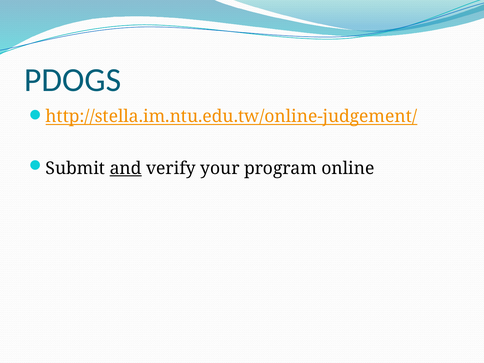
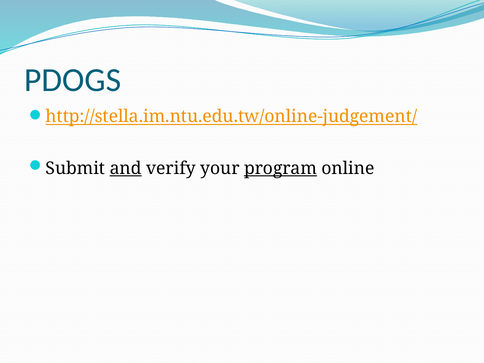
program underline: none -> present (280, 168)
